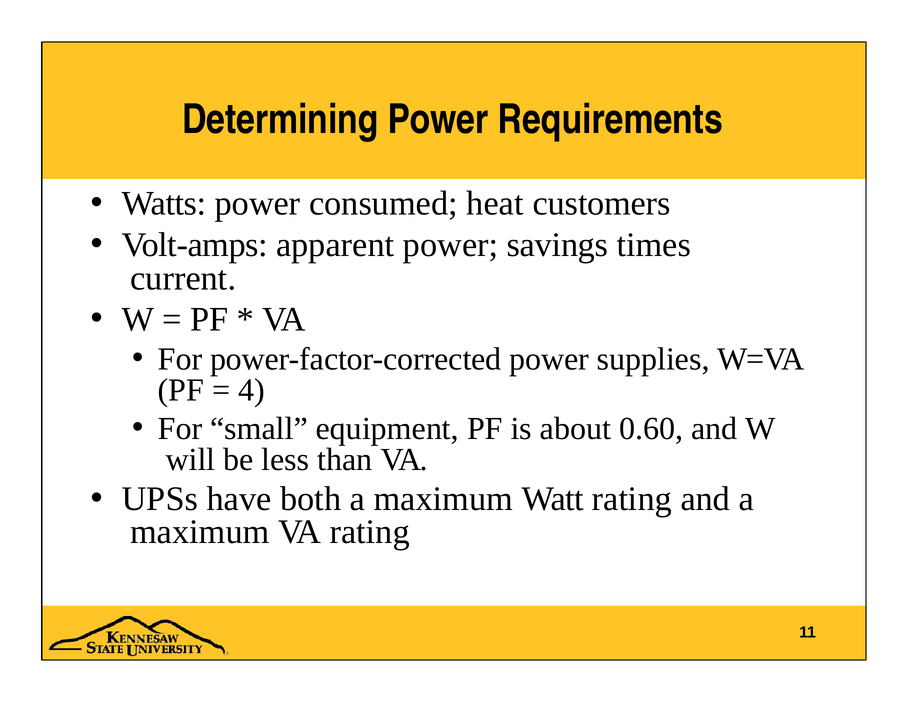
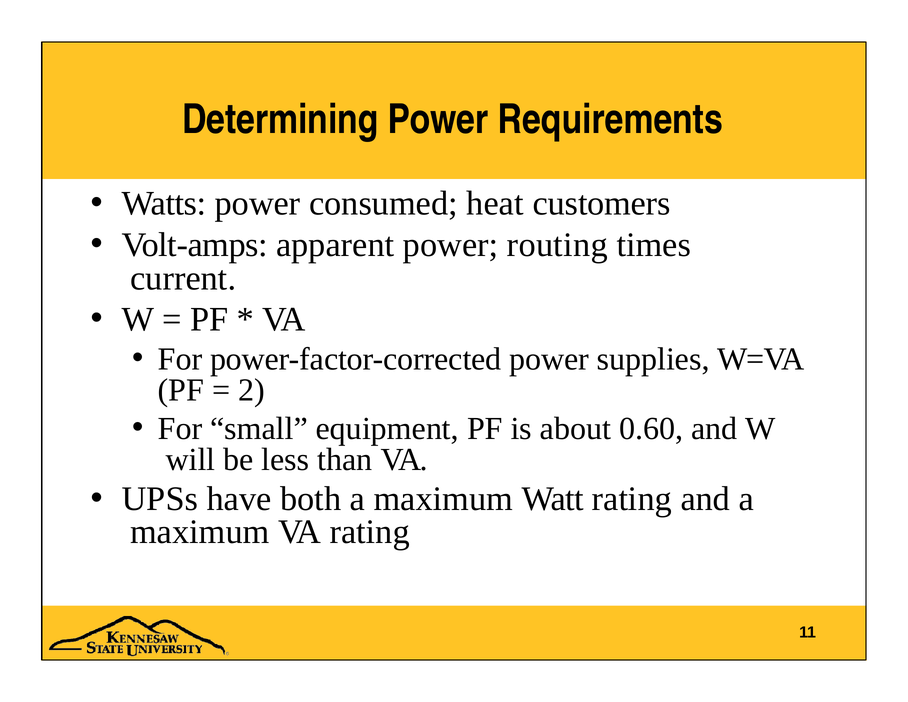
savings: savings -> routing (557, 245)
4: 4 -> 2 (252, 390)
